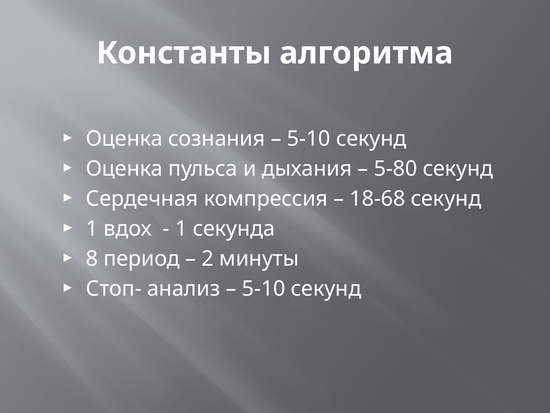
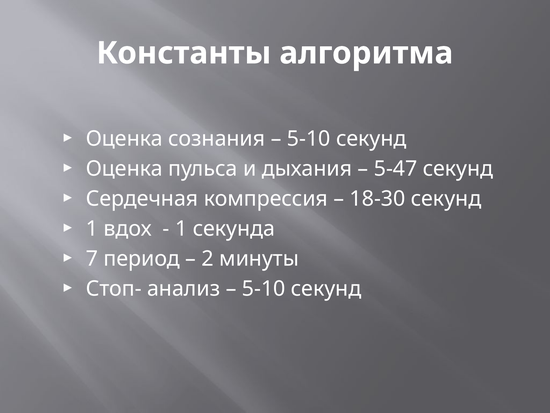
5-80: 5-80 -> 5-47 (396, 168)
18-68: 18-68 -> 18-30 (378, 198)
8: 8 -> 7 (92, 258)
